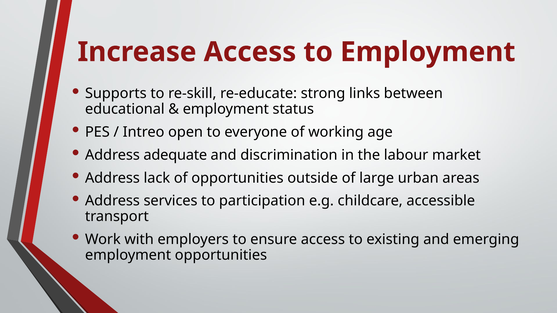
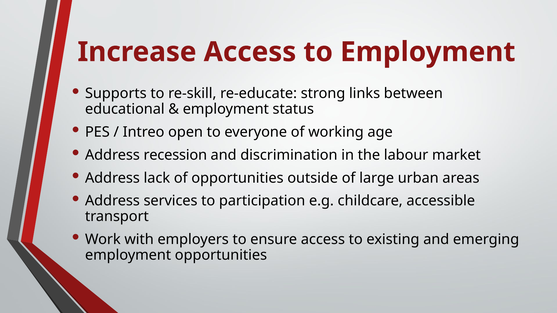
adequate: adequate -> recession (175, 155)
